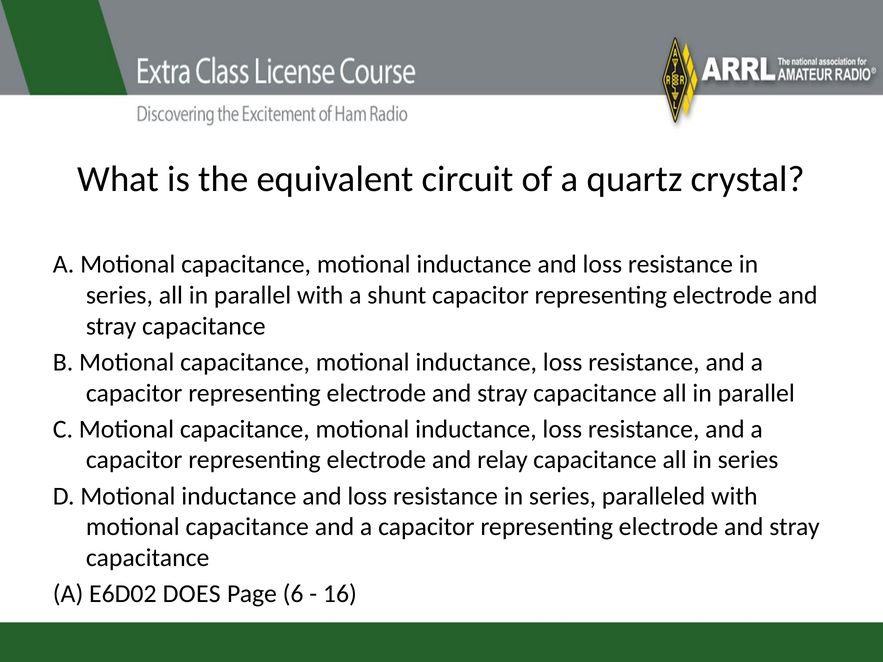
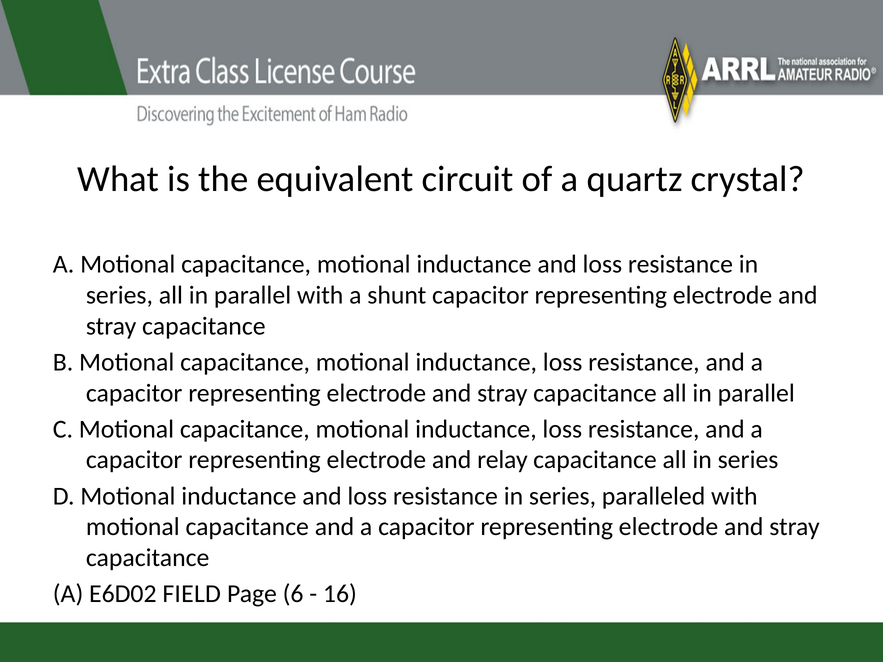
DOES: DOES -> FIELD (192, 594)
